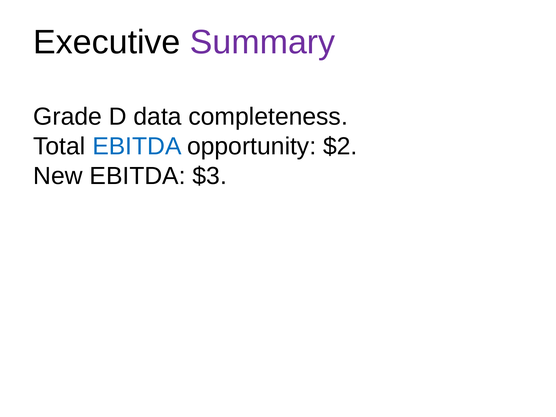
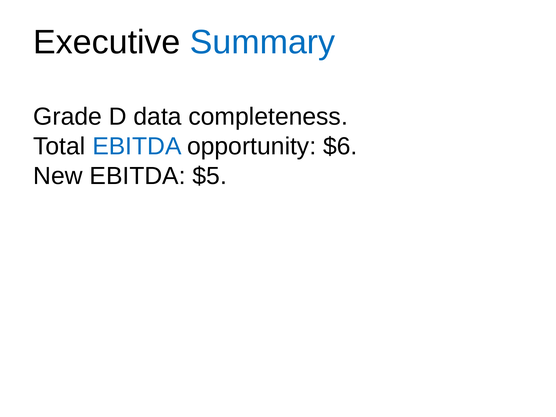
Summary colour: purple -> blue (263, 42)
$2: $2 -> $6 (340, 146)
$3: $3 -> $5 (210, 176)
